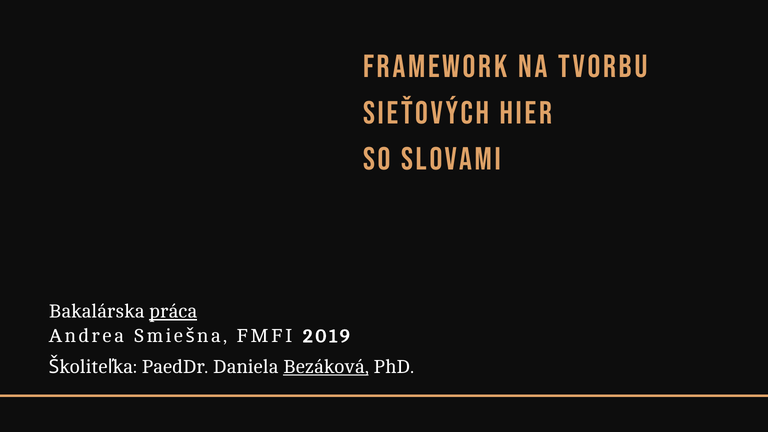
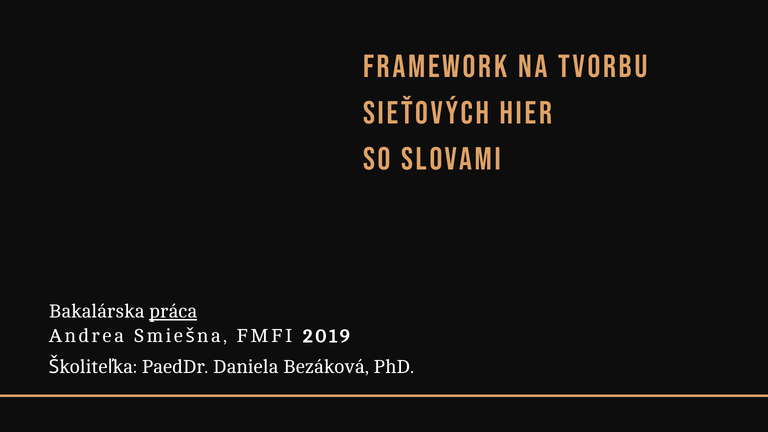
Bezáková underline: present -> none (326, 367)
